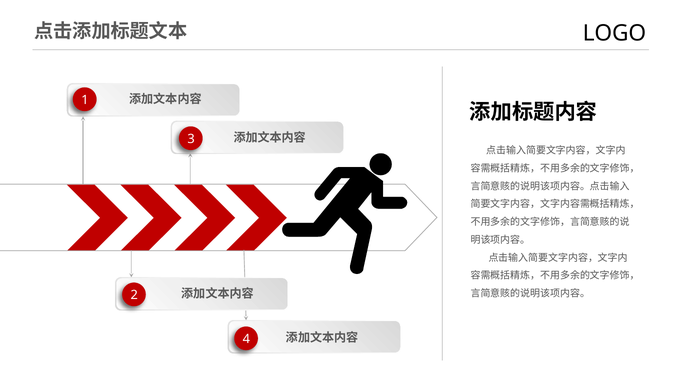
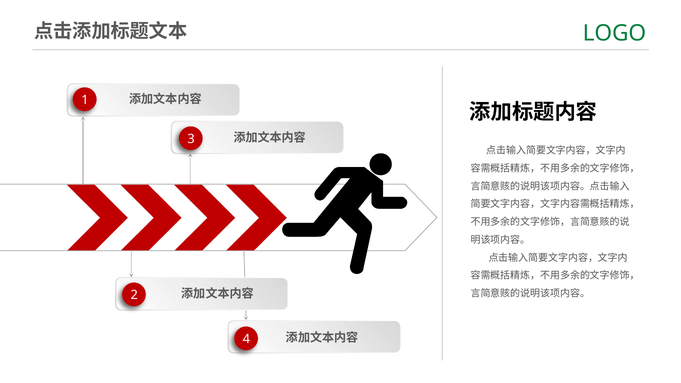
LOGO colour: black -> green (614, 33)
